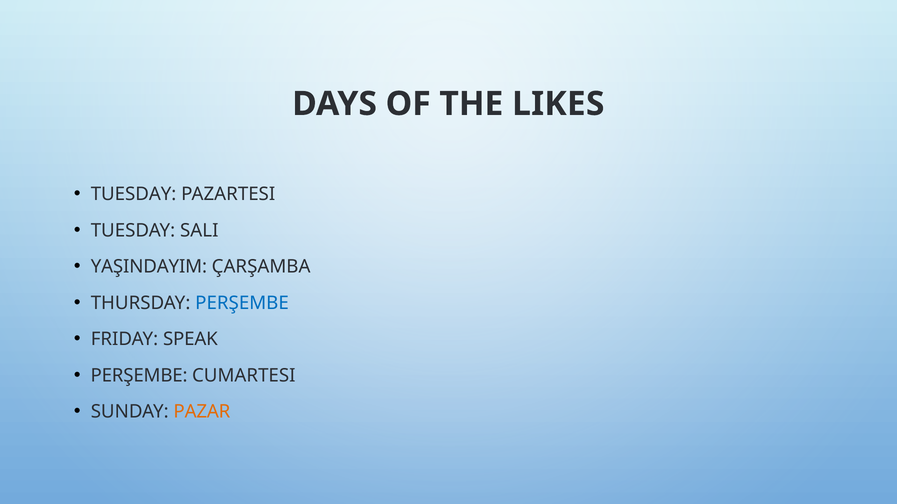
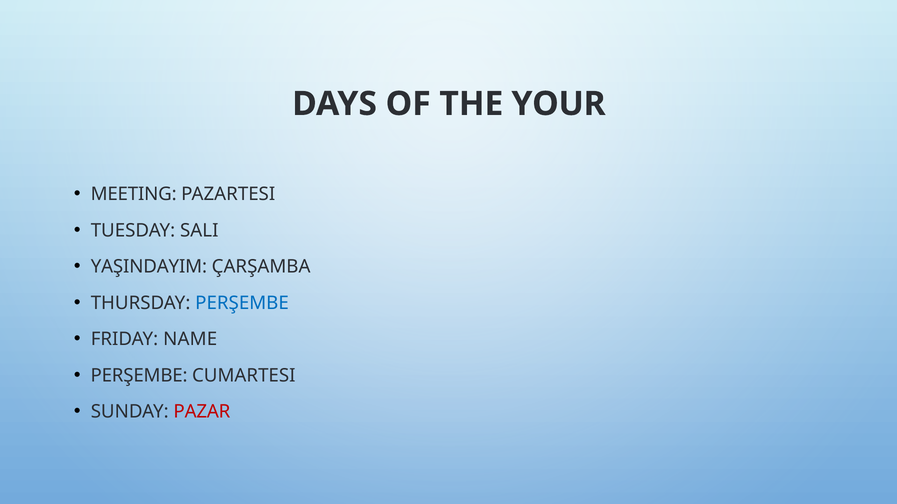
LIKES: LIKES -> YOUR (559, 104)
TUESDAY: TUESDAY -> MEETING (134, 195)
SPEAK: SPEAK -> NAME (190, 340)
PAZAR colour: orange -> red (202, 412)
